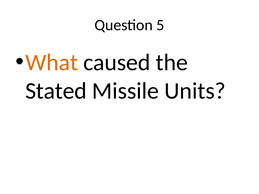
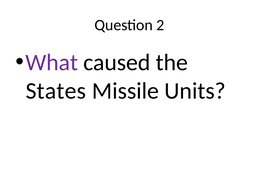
5: 5 -> 2 (160, 25)
What colour: orange -> purple (52, 63)
Stated: Stated -> States (56, 91)
